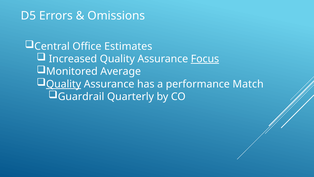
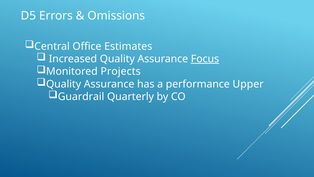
Average: Average -> Projects (121, 71)
Quality underline: present -> none (64, 84)
Match: Match -> Upper (248, 84)
